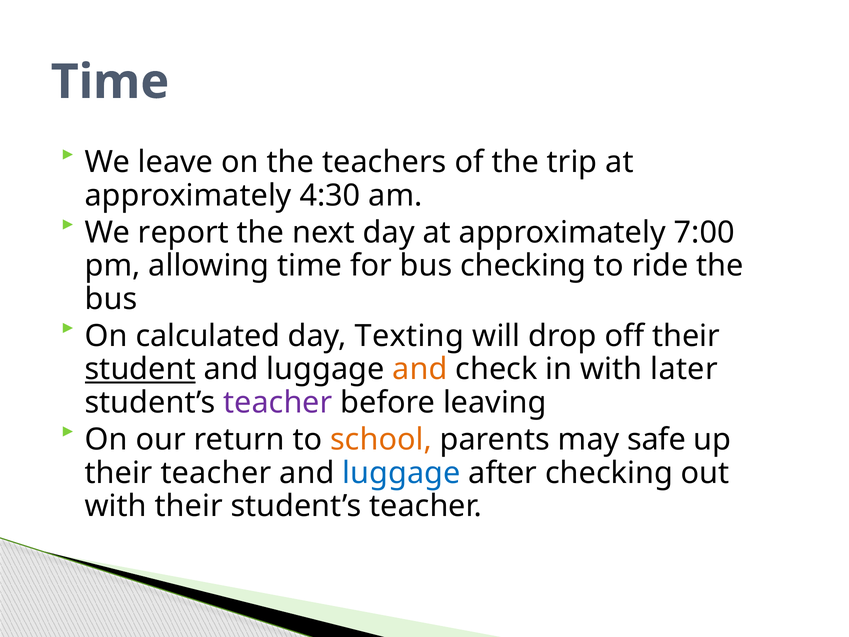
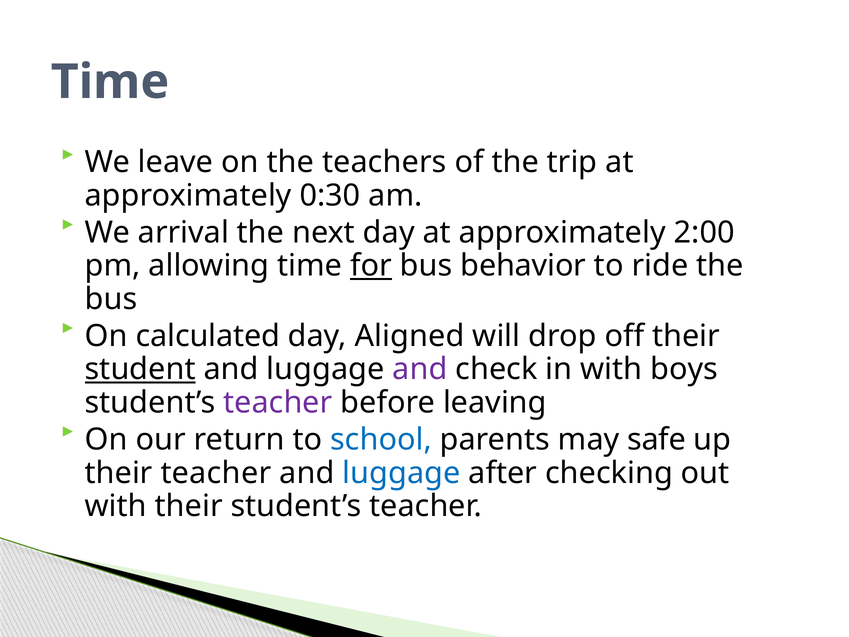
4:30: 4:30 -> 0:30 (330, 195)
report: report -> arrival (183, 233)
7:00: 7:00 -> 2:00 (704, 233)
for underline: none -> present (371, 266)
bus checking: checking -> behavior (523, 266)
Texting: Texting -> Aligned (409, 336)
and colour: orange -> purple (420, 369)
later: later -> boys (684, 369)
school colour: orange -> blue (381, 440)
